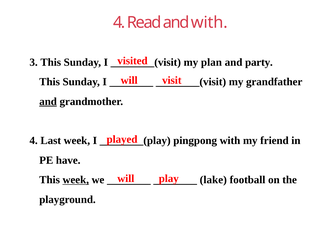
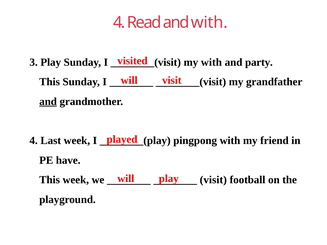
3 This: This -> Play (51, 62)
my plan: plan -> with (211, 62)
week underline: present -> none (76, 180)
lake: lake -> visit (213, 180)
